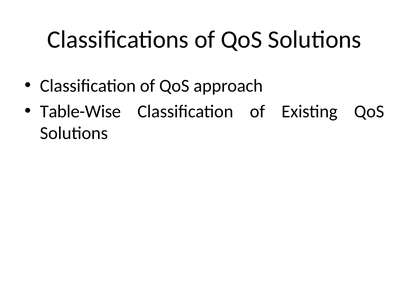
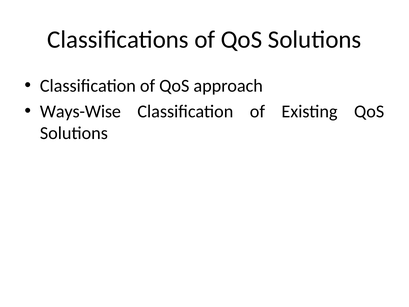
Table-Wise: Table-Wise -> Ways-Wise (80, 111)
